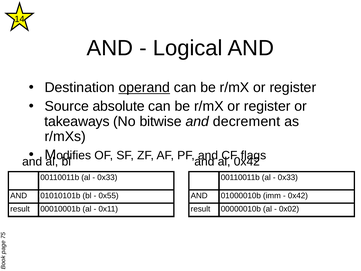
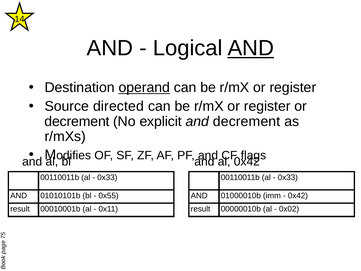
AND underline: none -> present (251, 48)
absolute: absolute -> directed (118, 106)
takeaways: takeaways -> decrement (77, 121)
bitwise: bitwise -> explicit (161, 121)
